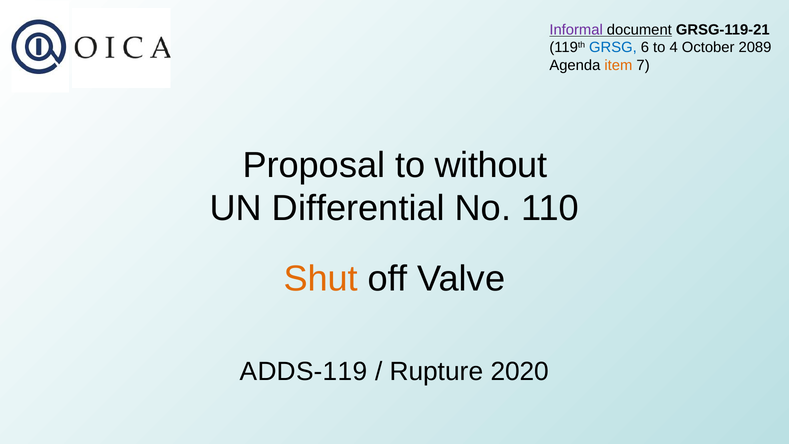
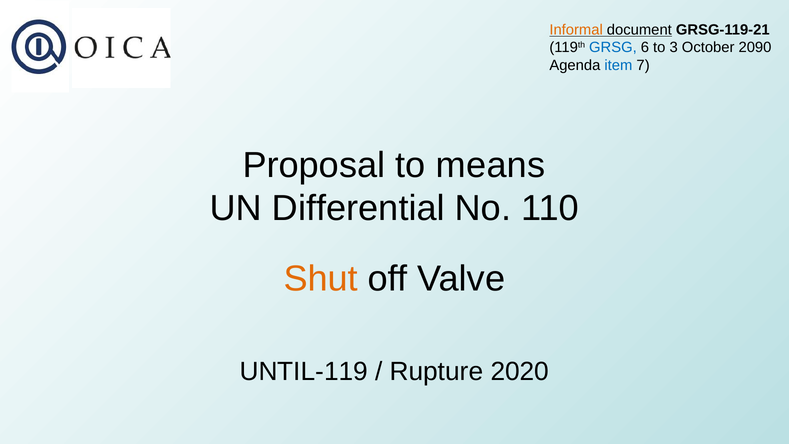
Informal colour: purple -> orange (576, 30)
4: 4 -> 3 (674, 47)
2089: 2089 -> 2090 (755, 47)
item colour: orange -> blue (618, 65)
without: without -> means (491, 165)
ADDS-119: ADDS-119 -> UNTIL-119 (304, 371)
